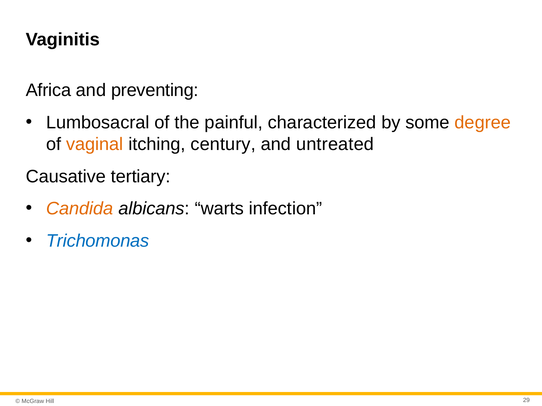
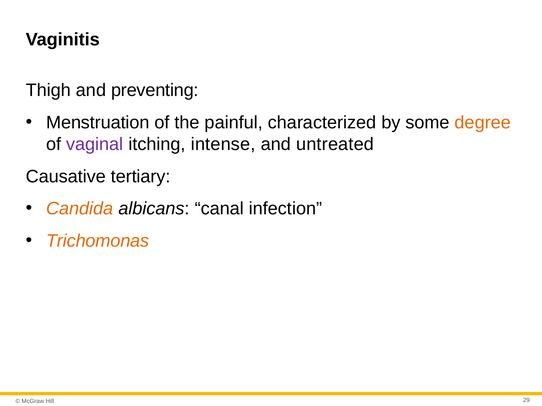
Africa: Africa -> Thigh (48, 90)
Lumbosacral: Lumbosacral -> Menstruation (98, 123)
vaginal colour: orange -> purple (95, 144)
century: century -> intense (223, 144)
warts: warts -> canal (219, 209)
Trichomonas colour: blue -> orange (98, 241)
